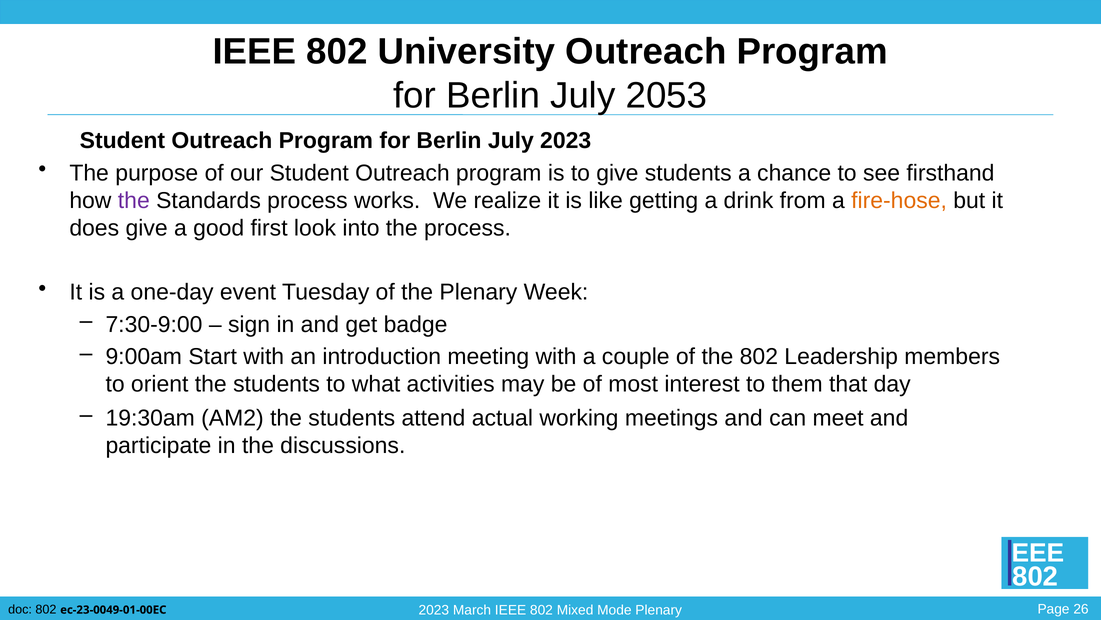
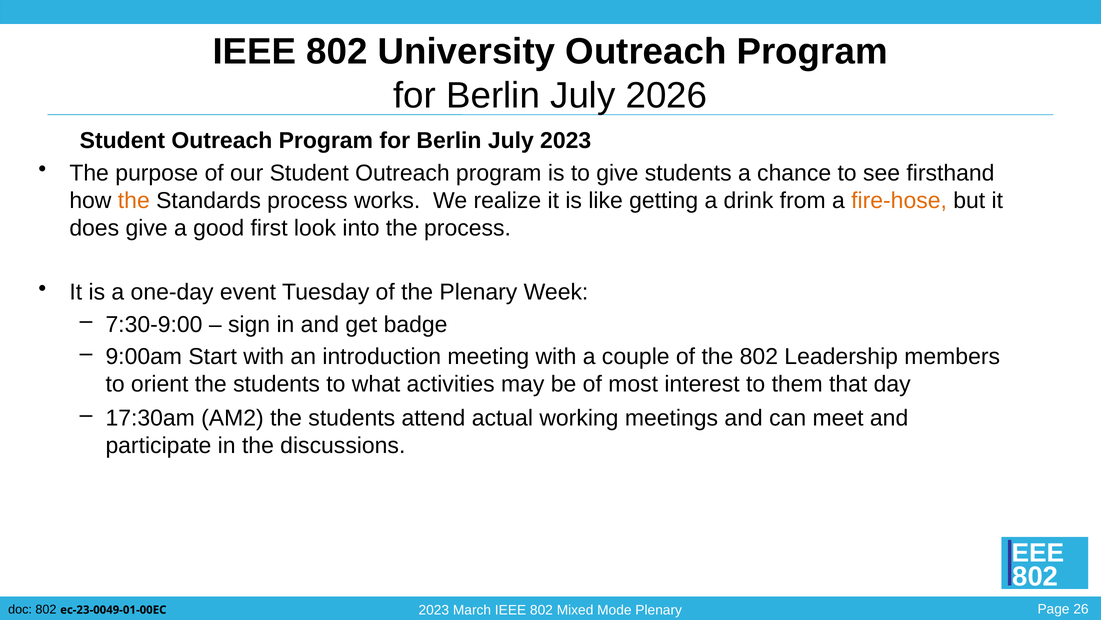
2053: 2053 -> 2026 (666, 95)
the colour: purple -> orange (134, 200)
19:30am: 19:30am -> 17:30am (150, 418)
